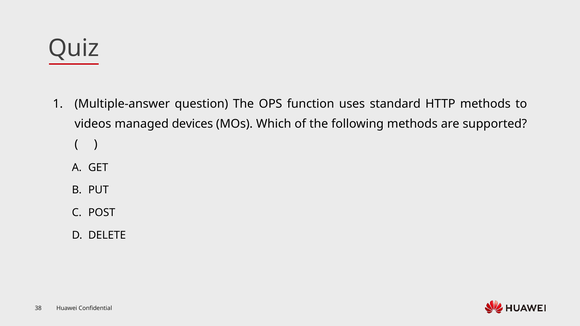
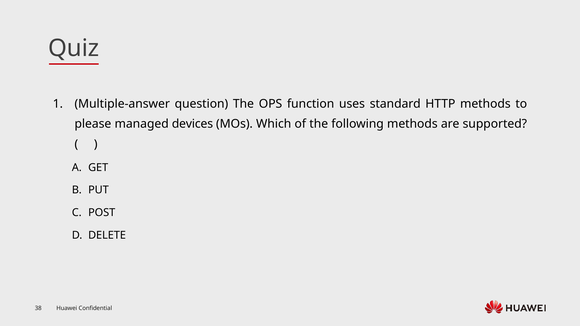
videos: videos -> please (93, 124)
